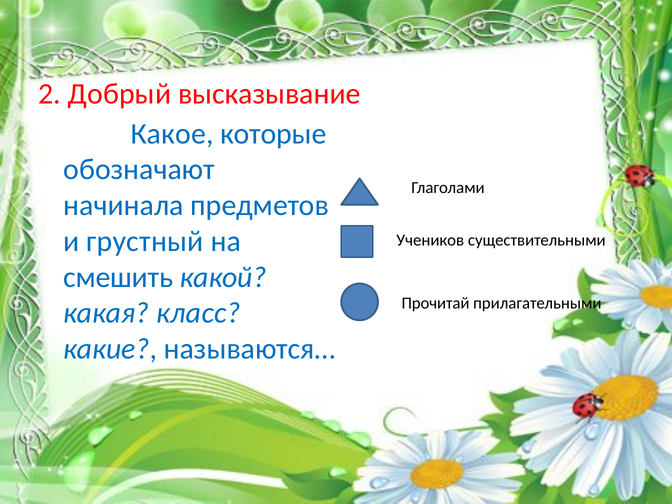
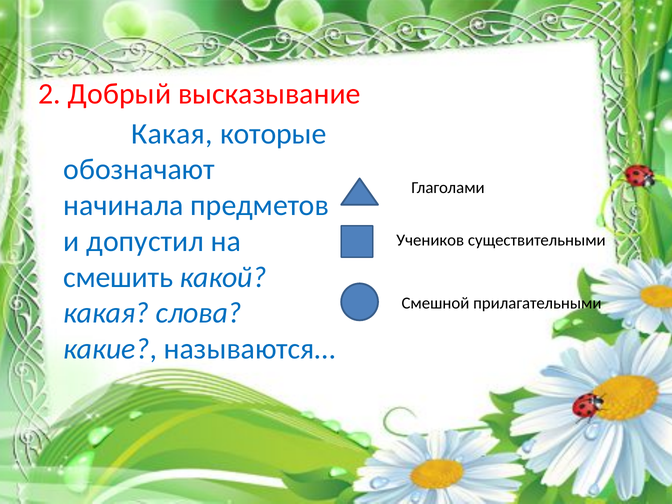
Какое: Какое -> Какая (172, 134)
грустный: грустный -> допустил (145, 241)
Прочитай: Прочитай -> Смешной (435, 303)
класс: класс -> слова (199, 313)
